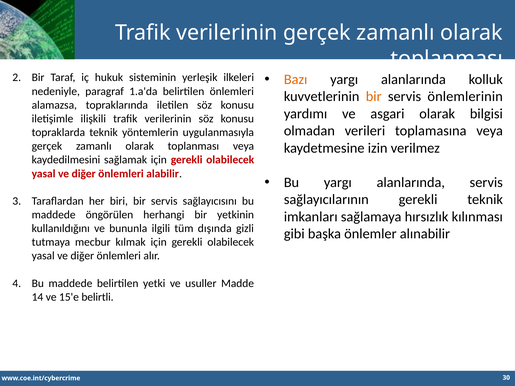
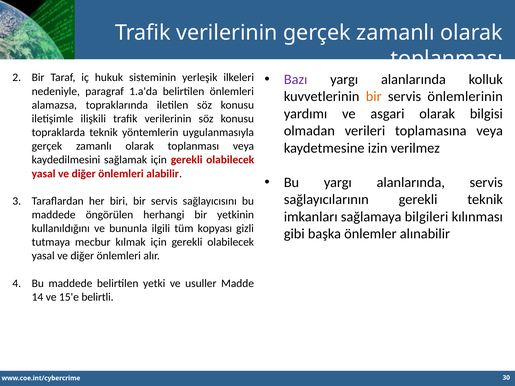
Bazı colour: orange -> purple (296, 80)
hırsızlık: hırsızlık -> bilgileri (426, 217)
dışında: dışında -> kopyası (215, 229)
